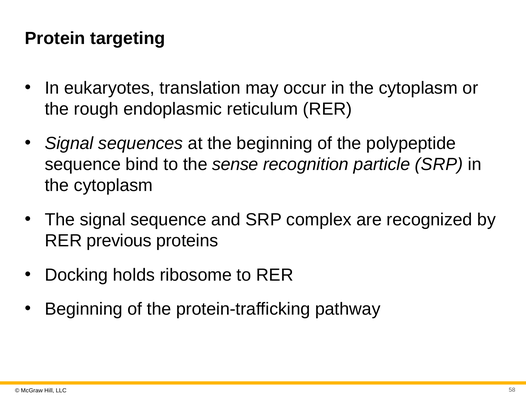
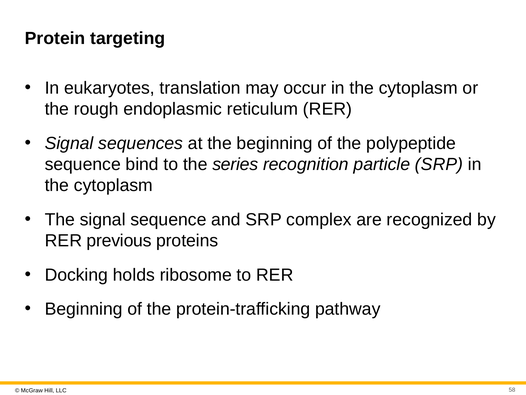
sense: sense -> series (235, 164)
